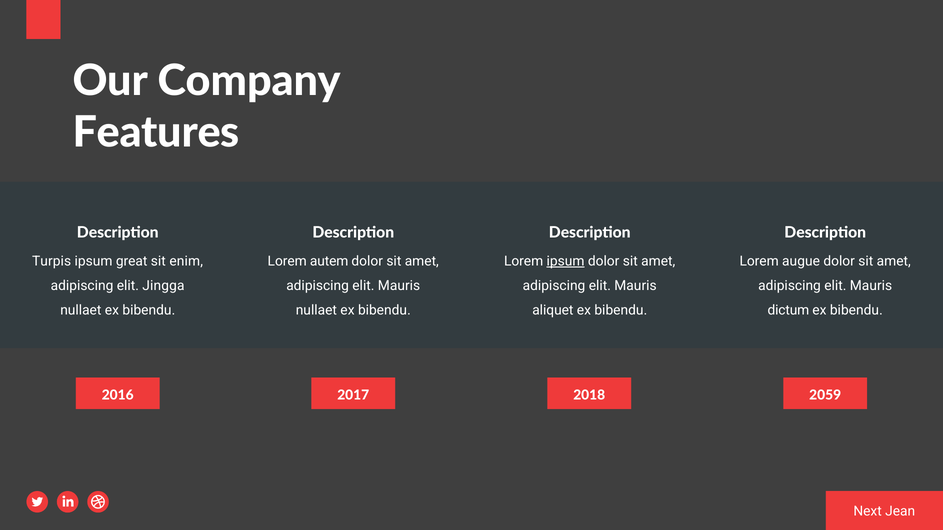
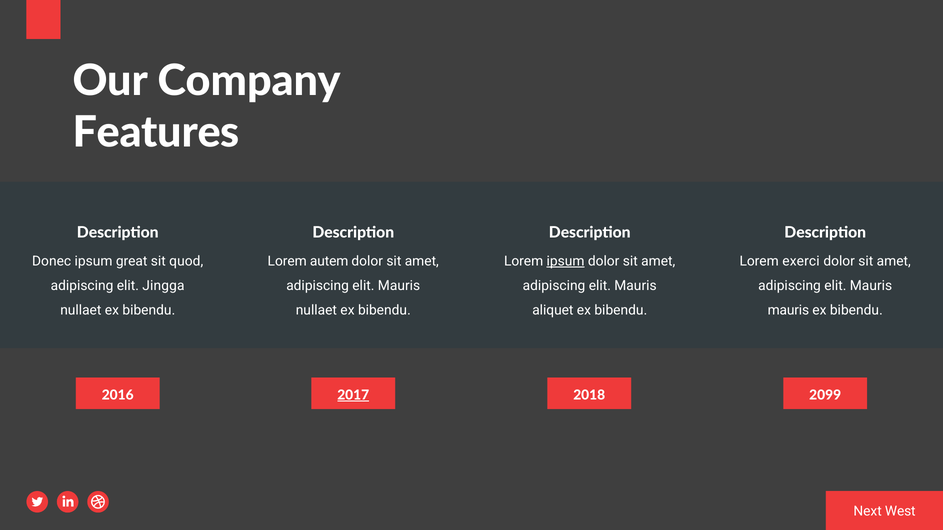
Turpis: Turpis -> Donec (52, 261)
enim: enim -> quod (186, 261)
augue: augue -> exerci (801, 261)
dictum: dictum -> mauris (788, 311)
2017 underline: none -> present (353, 395)
2059: 2059 -> 2099 (825, 395)
Jean: Jean -> West (900, 512)
